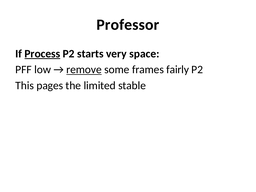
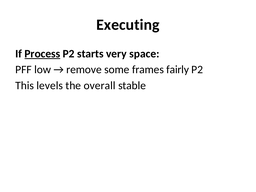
Professor: Professor -> Executing (128, 25)
remove underline: present -> none (84, 70)
pages: pages -> levels (50, 86)
limited: limited -> overall (100, 86)
